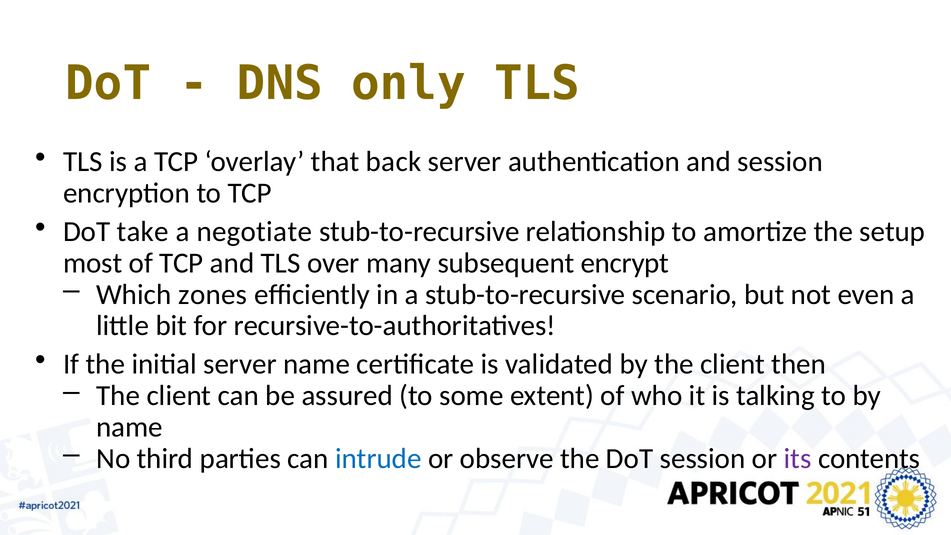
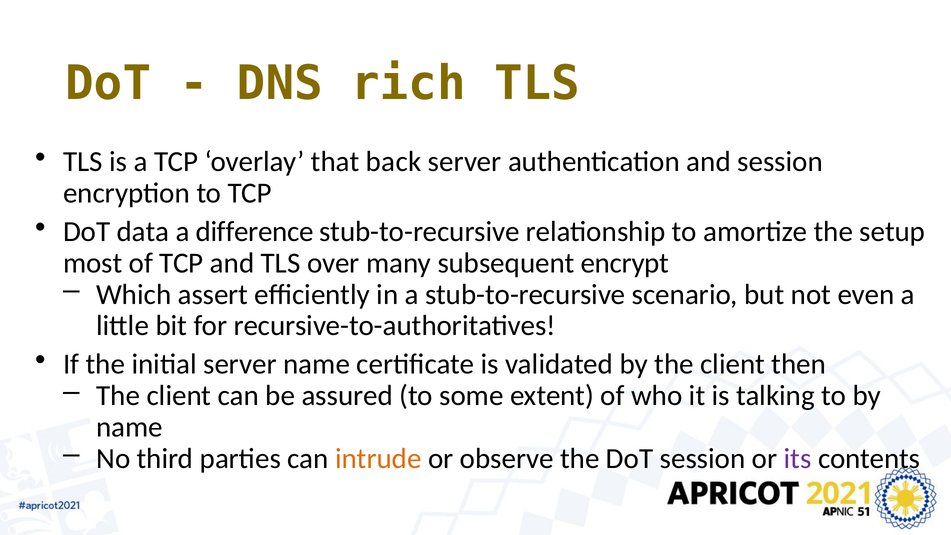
only: only -> rich (408, 83)
take: take -> data (143, 232)
negotiate: negotiate -> difference (255, 232)
zones: zones -> assert (213, 294)
intrude colour: blue -> orange (378, 458)
